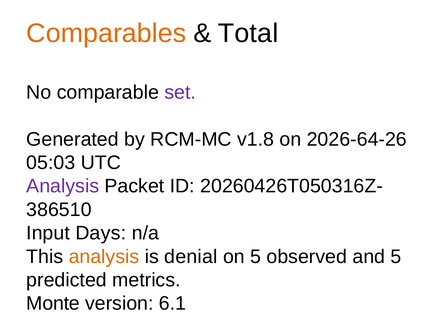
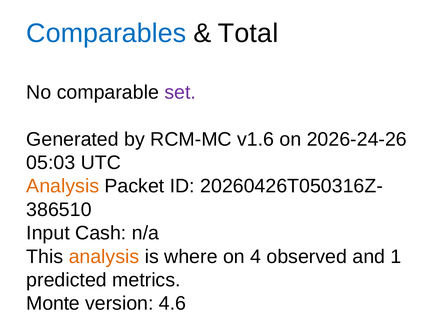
Comparables colour: orange -> blue (106, 33)
v1.8: v1.8 -> v1.6 (256, 139)
2026-64-26: 2026-64-26 -> 2026-24-26 (357, 139)
Analysis colour: purple -> orange (63, 186)
Days: Days -> Cash (101, 233)
denial: denial -> where (191, 257)
on 5: 5 -> 4 (256, 257)
and 5: 5 -> 1 (396, 257)
6.1: 6.1 -> 4.6 (173, 304)
